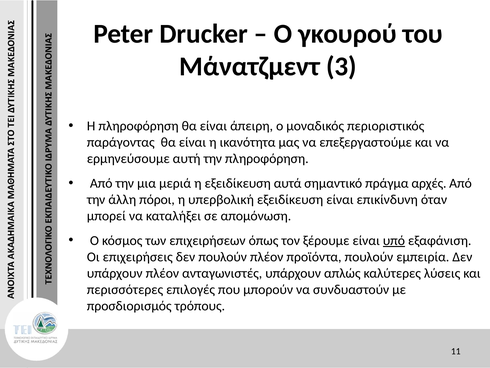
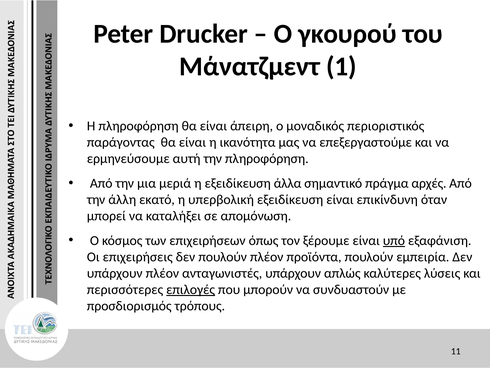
3: 3 -> 1 (341, 67)
αυτά: αυτά -> άλλα (288, 183)
πόροι: πόροι -> εκατό (157, 199)
επιλογές underline: none -> present (191, 289)
